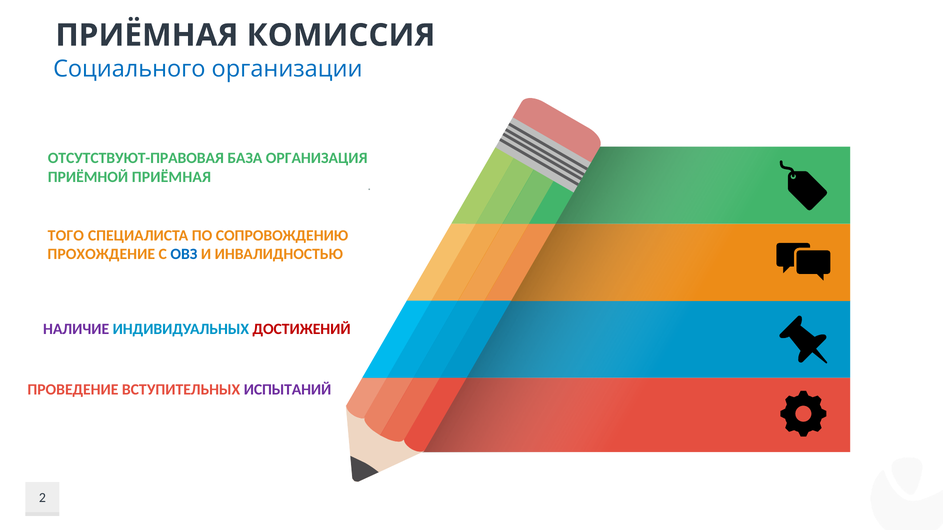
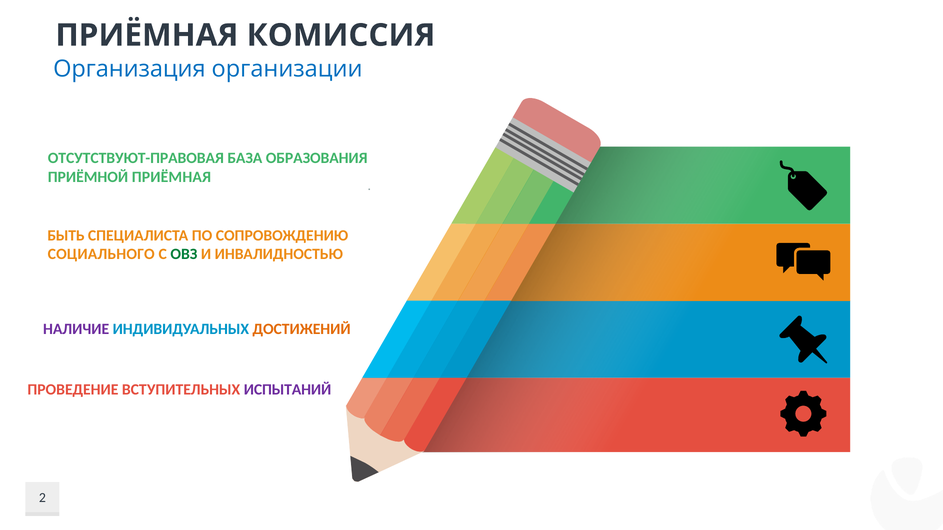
Социального: Социального -> Организация (129, 69)
ОРГАНИЗАЦИЯ: ОРГАНИЗАЦИЯ -> ОБРАЗОВАНИЯ (317, 158)
ТОГО: ТОГО -> БЫТЬ (66, 236)
ПРОХОЖДЕНИЕ: ПРОХОЖДЕНИЕ -> СОЦИАЛЬНОГО (101, 254)
ОВЗ colour: blue -> green (184, 254)
ДОСТИЖЕНИЙ colour: red -> orange (302, 329)
